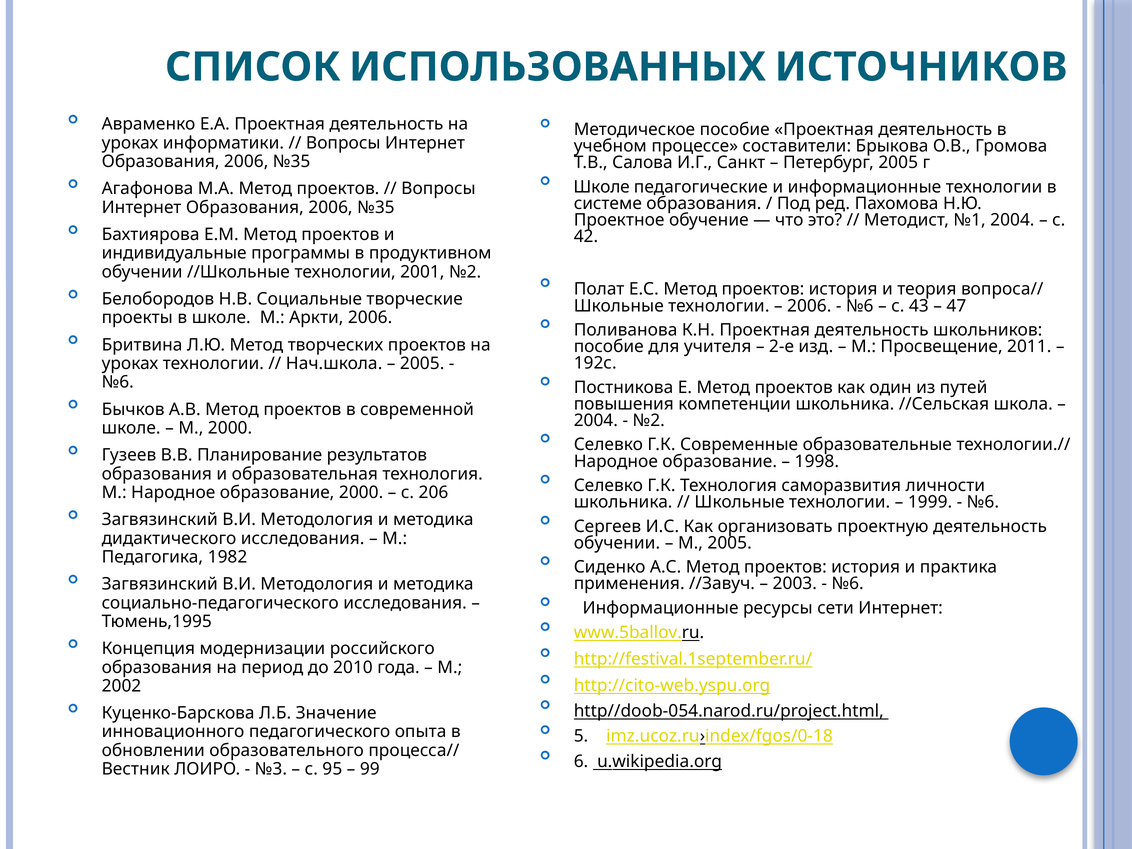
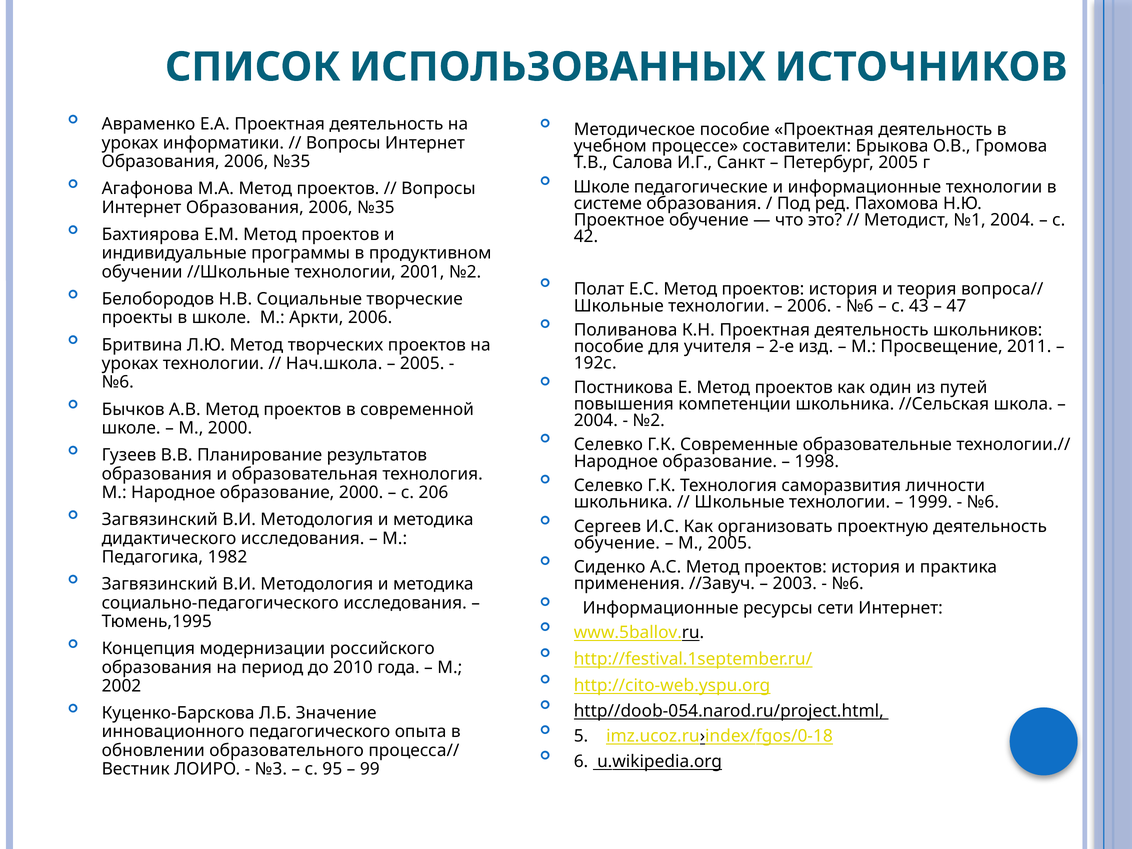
обучении: обучении -> обучение (617, 543)
